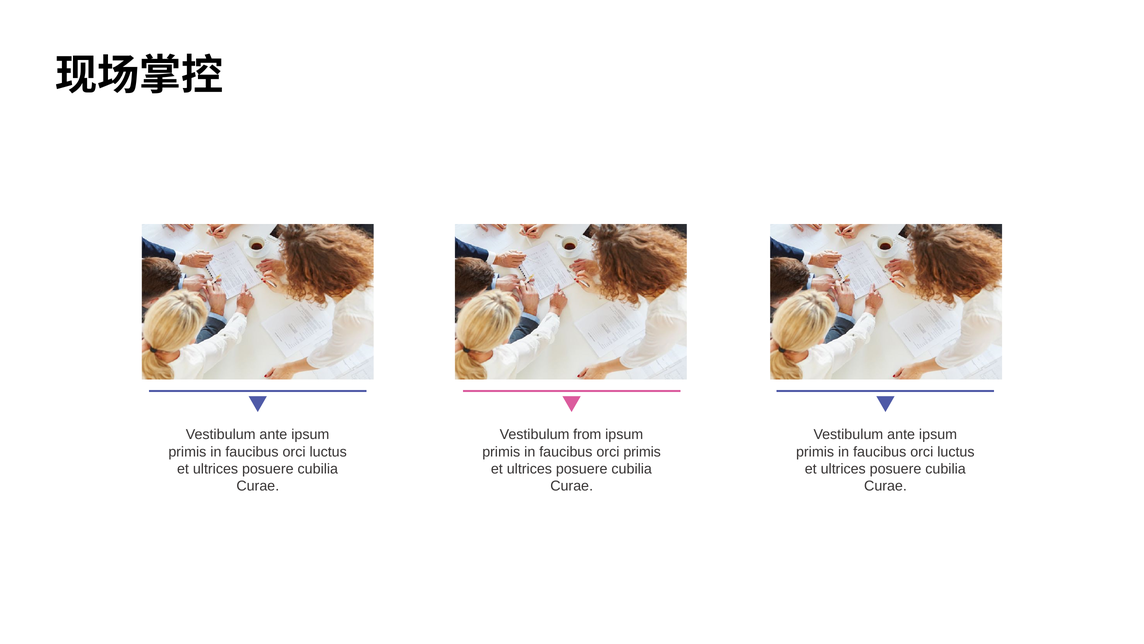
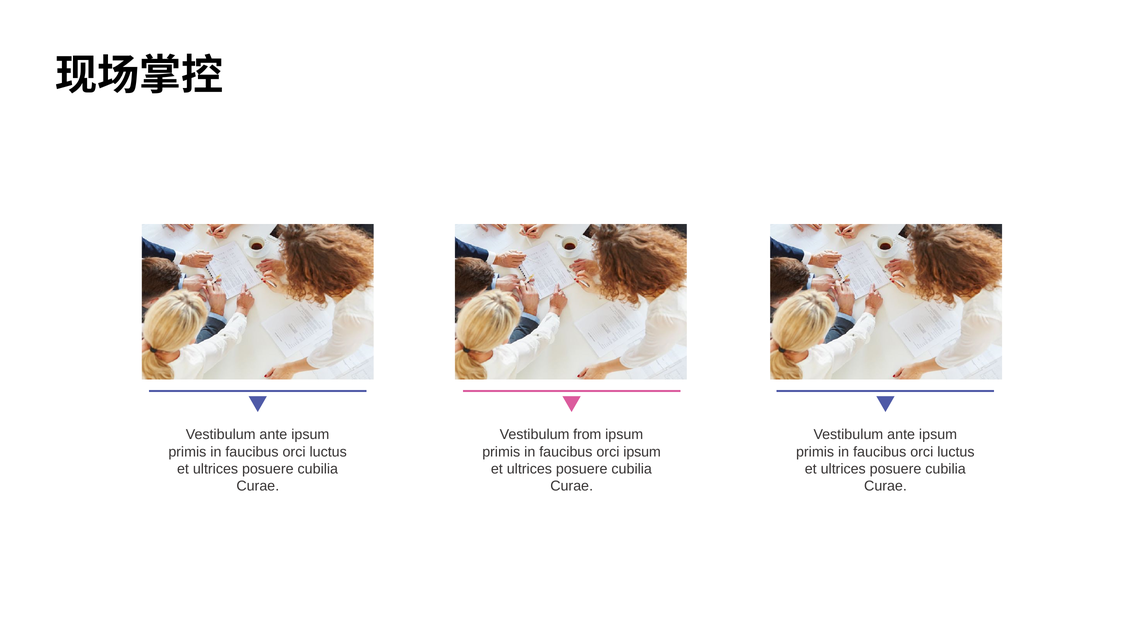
orci primis: primis -> ipsum (642, 452)
